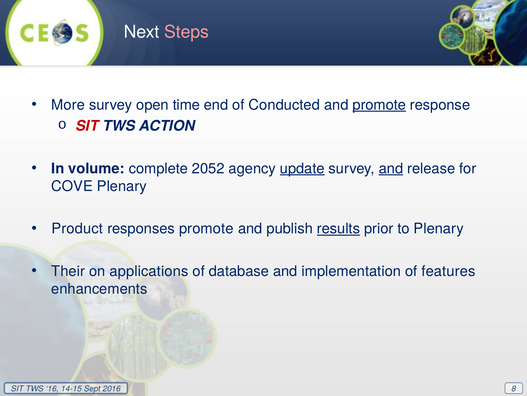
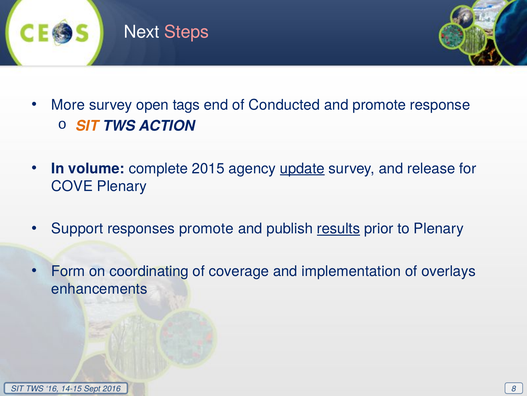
time: time -> tags (186, 105)
promote underline: present -> none (379, 105)
SIT colour: red -> orange (87, 126)
2052: 2052 -> 2015 (208, 168)
and underline: present -> none (391, 168)
Product: Product -> Support (77, 228)
Their: Their -> Form (68, 271)
applications: applications -> coordinating (149, 271)
database: database -> coverage (239, 271)
features: features -> overlays (449, 271)
